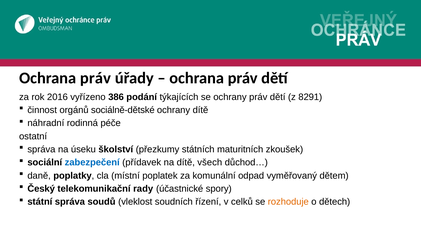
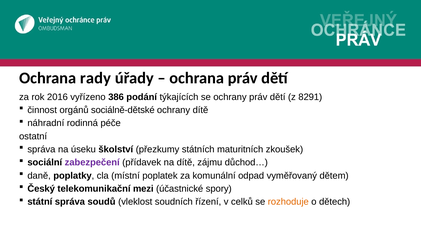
práv: práv -> rady (95, 78)
zabezpečení colour: blue -> purple (92, 162)
všech: všech -> zájmu (210, 162)
rady: rady -> mezi (143, 189)
